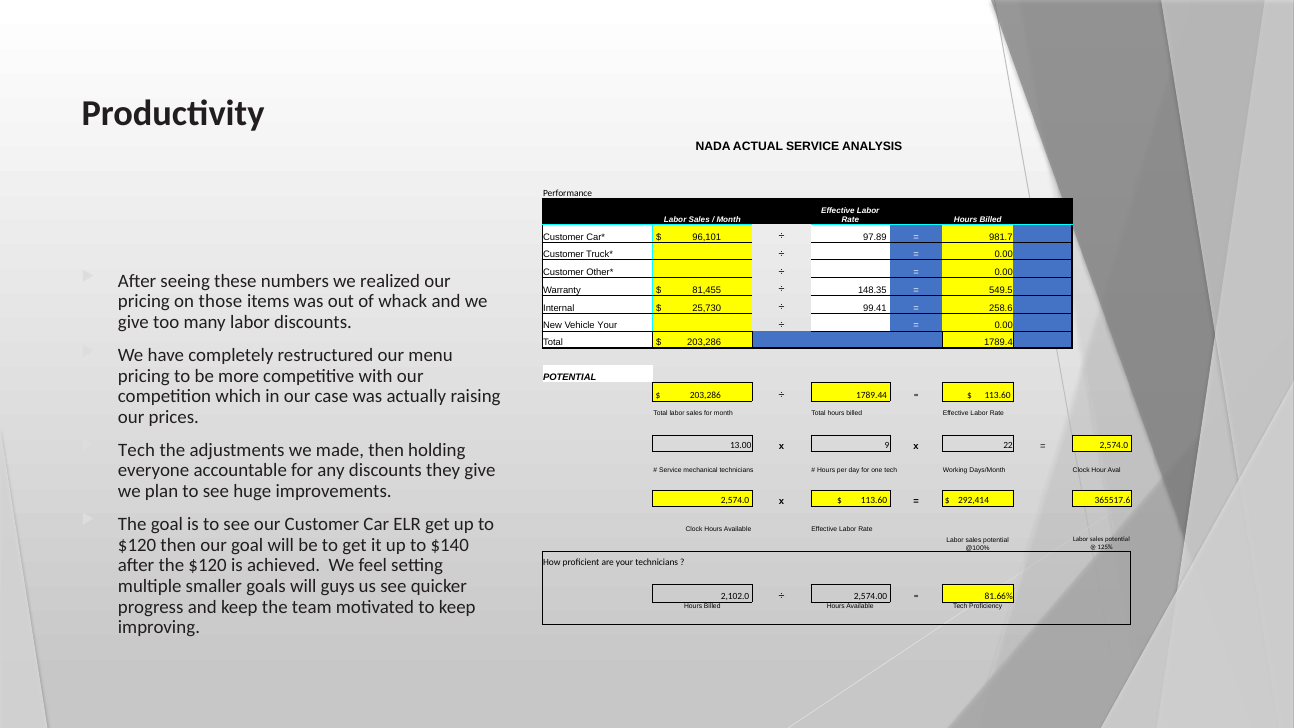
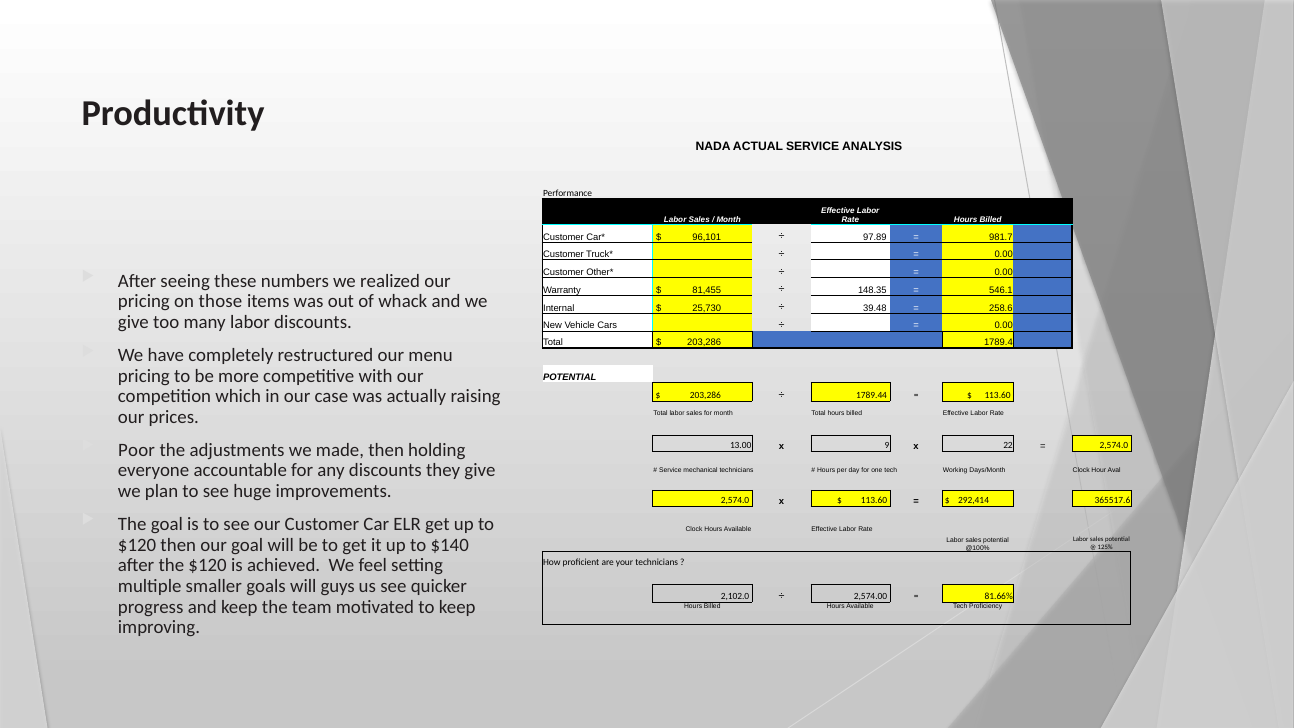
549.5: 549.5 -> 546.1 (1001, 290)
99.41: 99.41 -> 39.48 (875, 308)
Vehicle Your: Your -> Cars (607, 326)
Tech: Tech -> Poor (137, 450)
